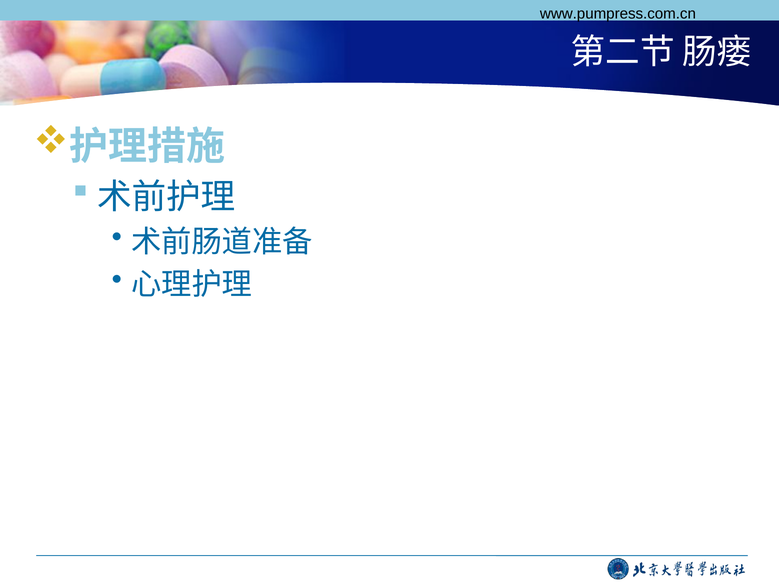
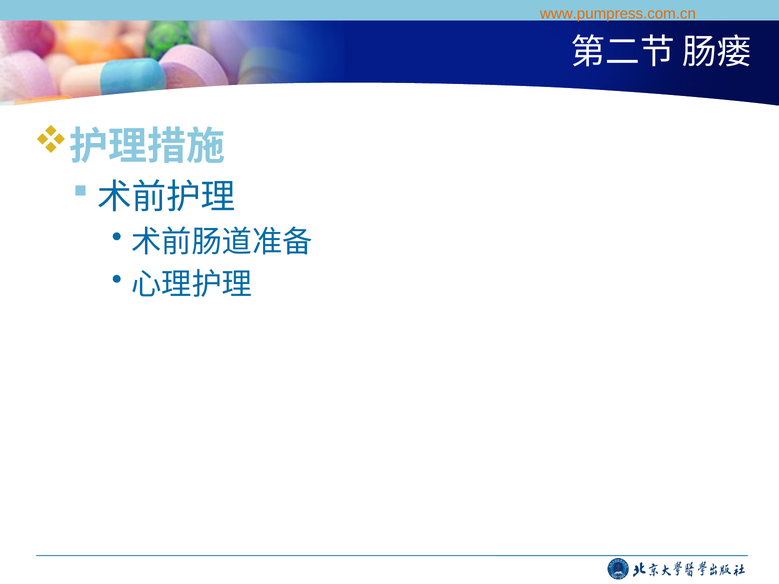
www.pumpress.com.cn colour: black -> orange (618, 14)
